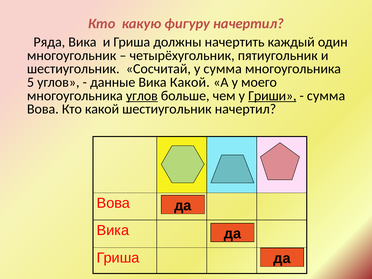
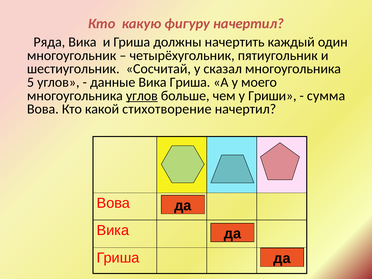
у сумма: сумма -> сказал (223, 69)
Какой: Какой -> Гриша (190, 82)
Гриши underline: present -> none (272, 96)
какой шестиугольник: шестиугольник -> стихотворение (167, 109)
